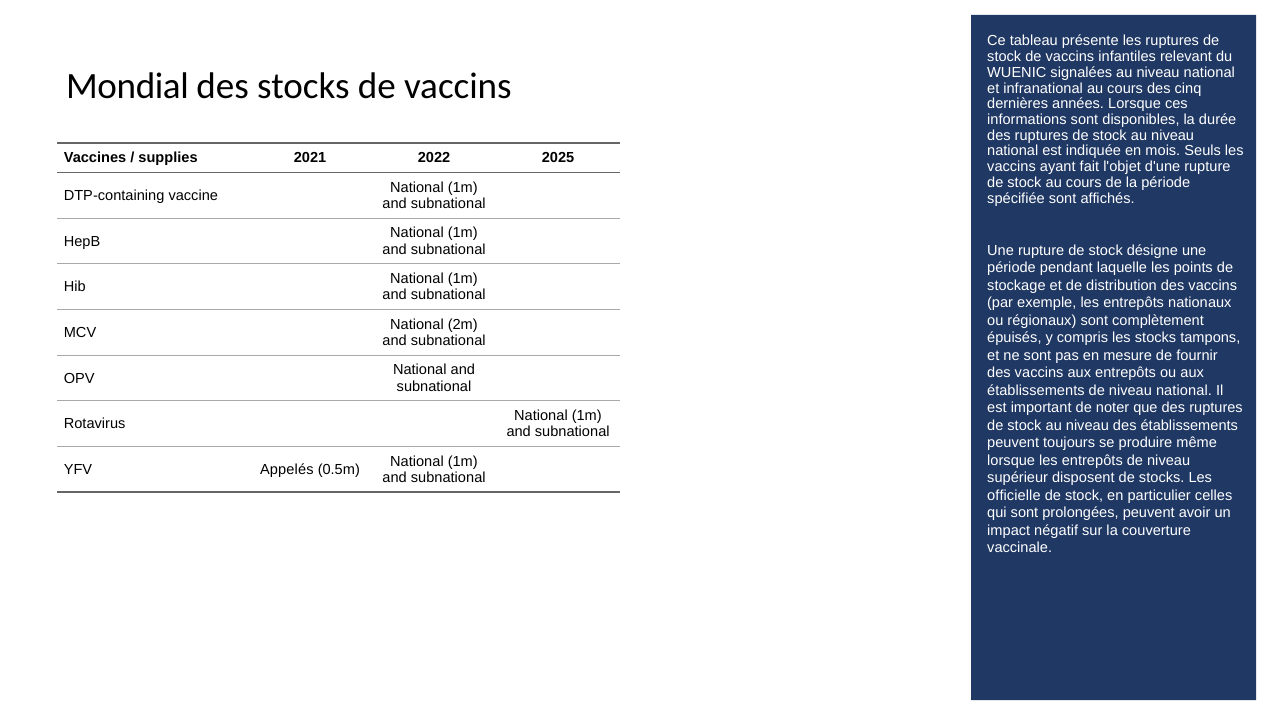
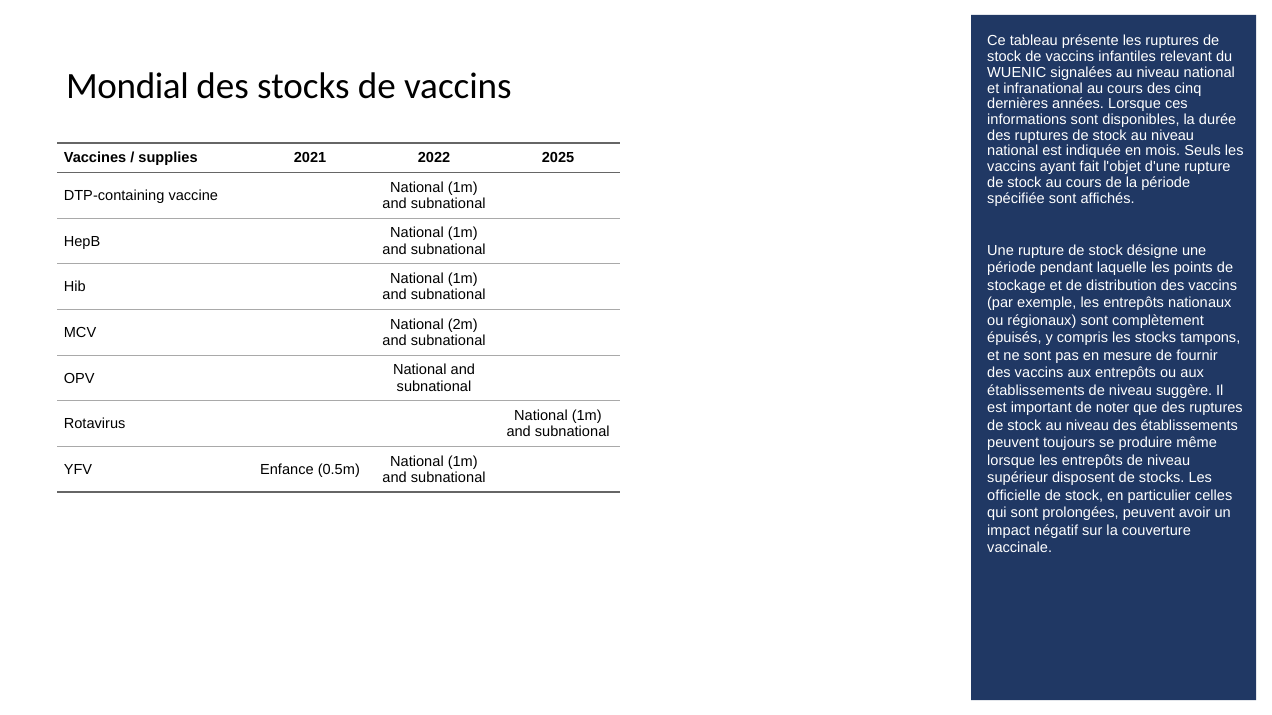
de niveau national: national -> suggère (1184, 391)
Appelés: Appelés -> Enfance (287, 470)
